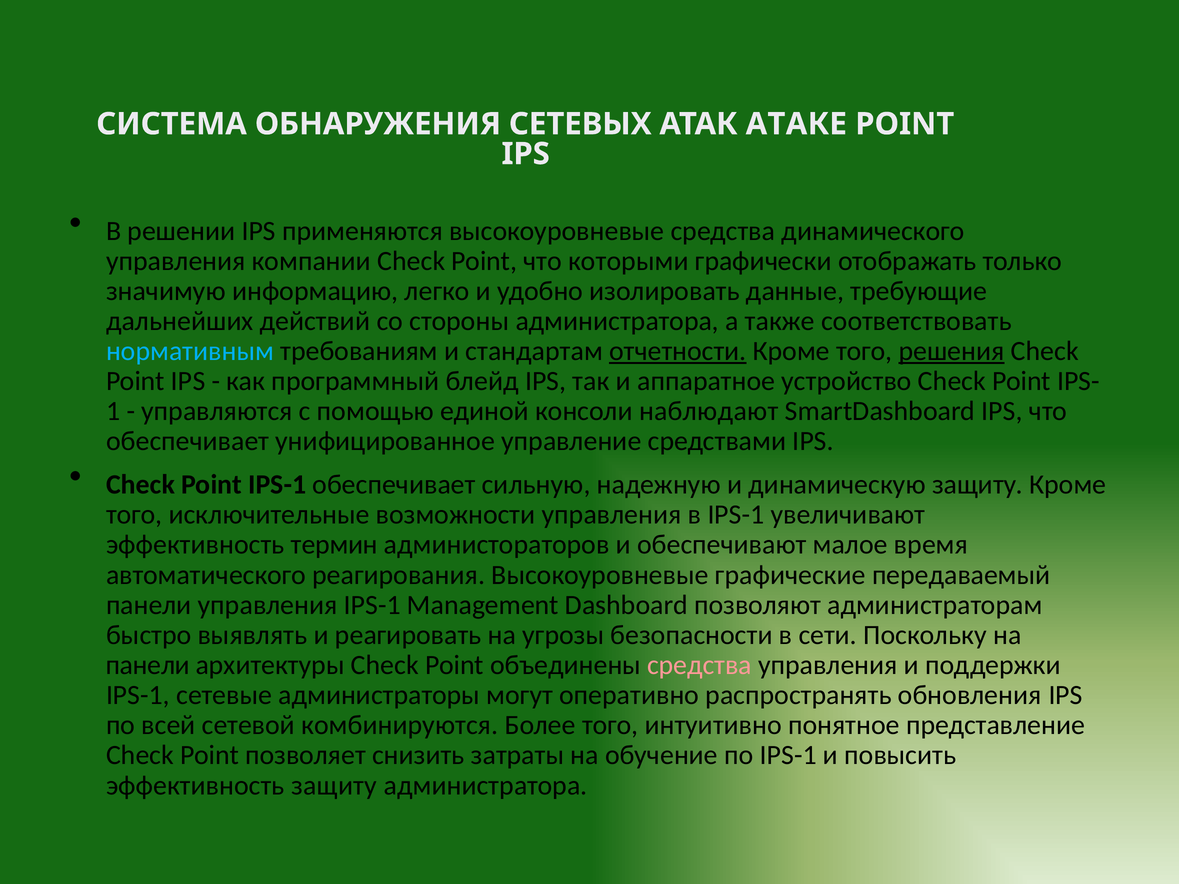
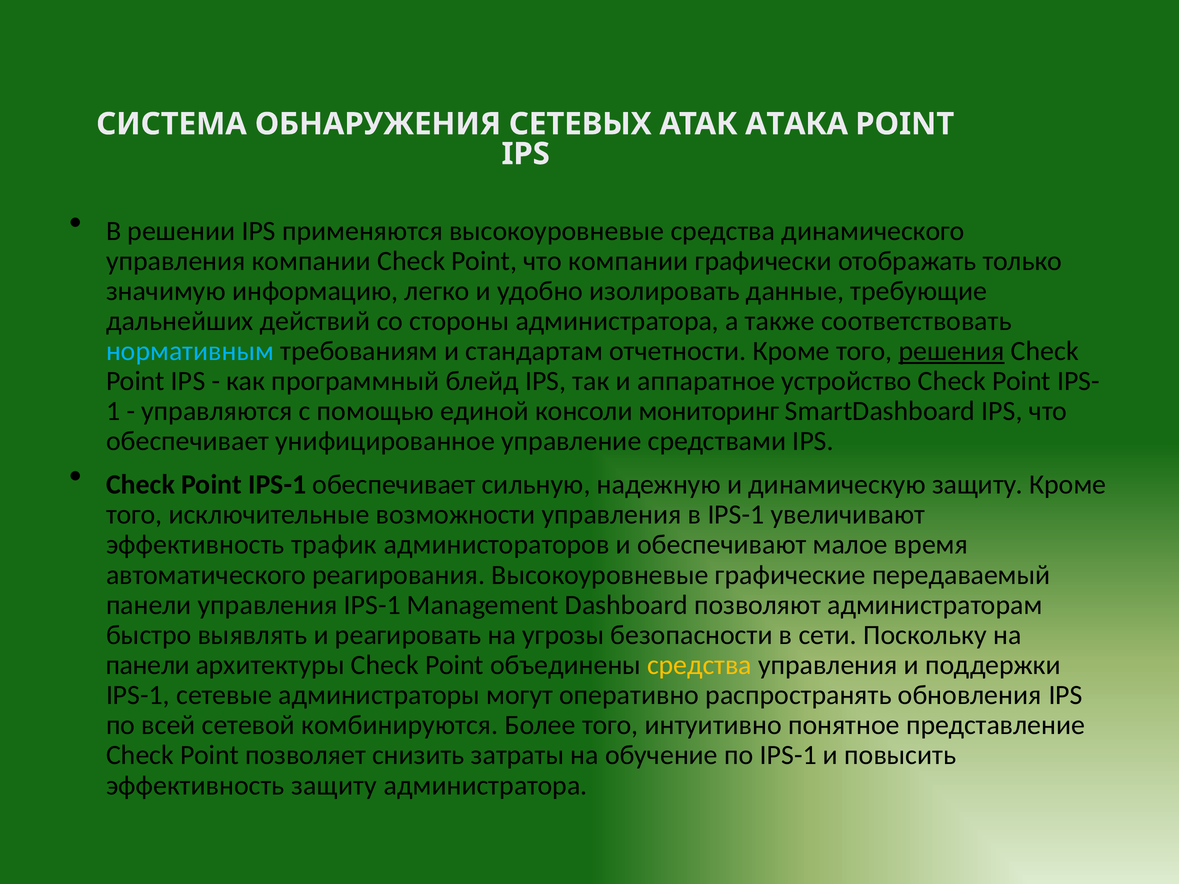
АТАКЕ: АТАКЕ -> АТАКА (797, 124)
что которыми: которыми -> компании (628, 261)
отчетности underline: present -> none (678, 351)
наблюдают: наблюдают -> мониторинг (709, 411)
термин: термин -> трафик (334, 545)
средства colour: pink -> yellow (699, 665)
